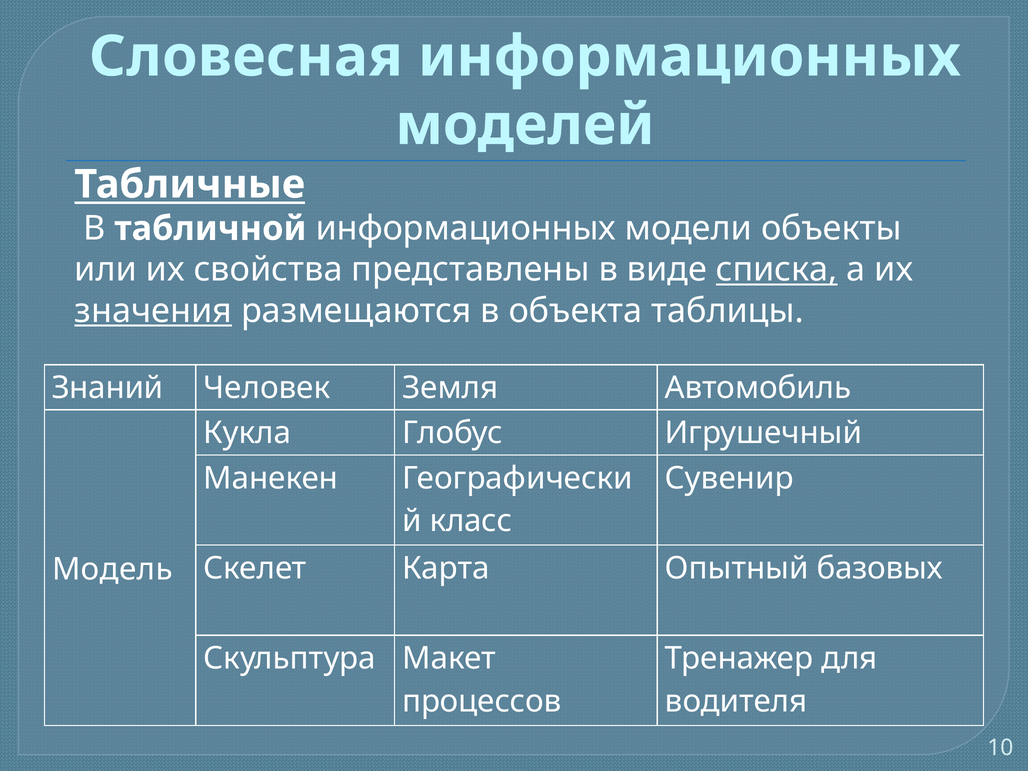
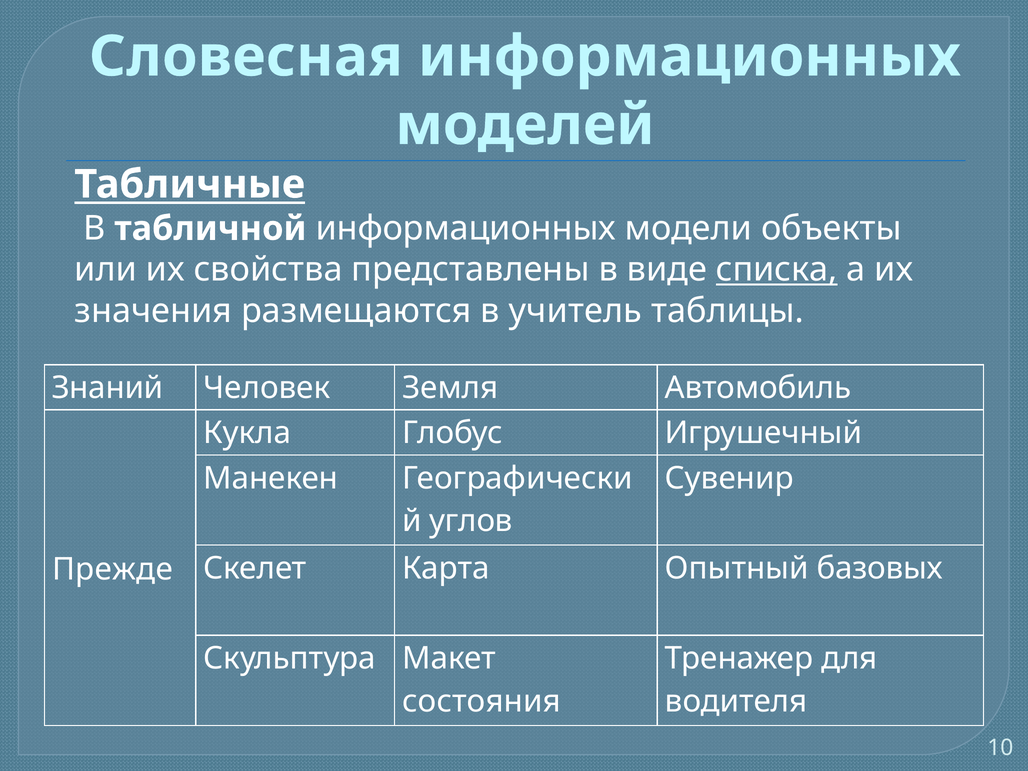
значения underline: present -> none (153, 311)
объекта: объекта -> учитель (575, 311)
класс: класс -> углов (471, 521)
Модель: Модель -> Прежде (113, 569)
процессов: процессов -> состояния (482, 701)
